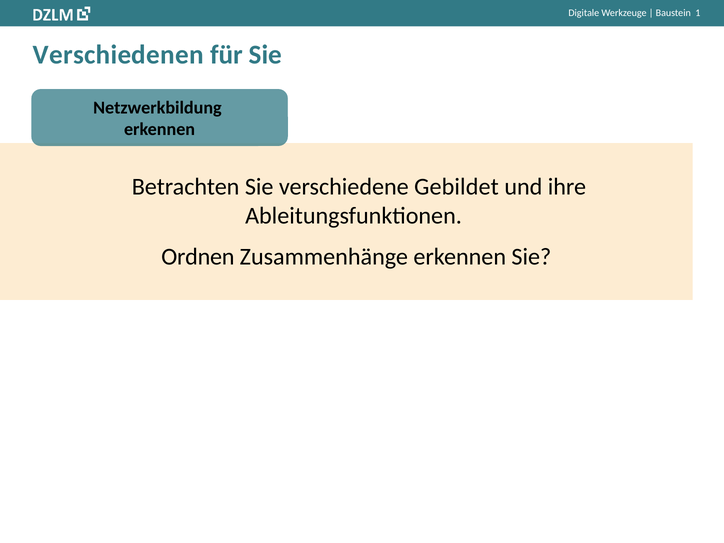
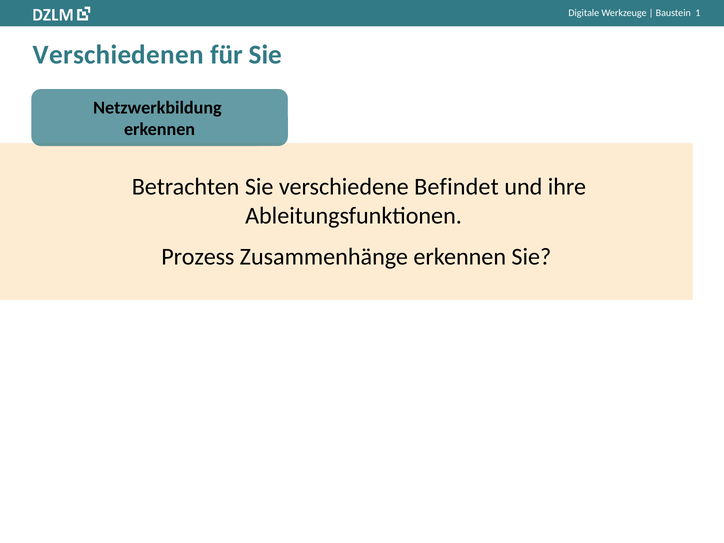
Gebildet: Gebildet -> Befindet (456, 187)
Ordnen: Ordnen -> Prozess (198, 257)
